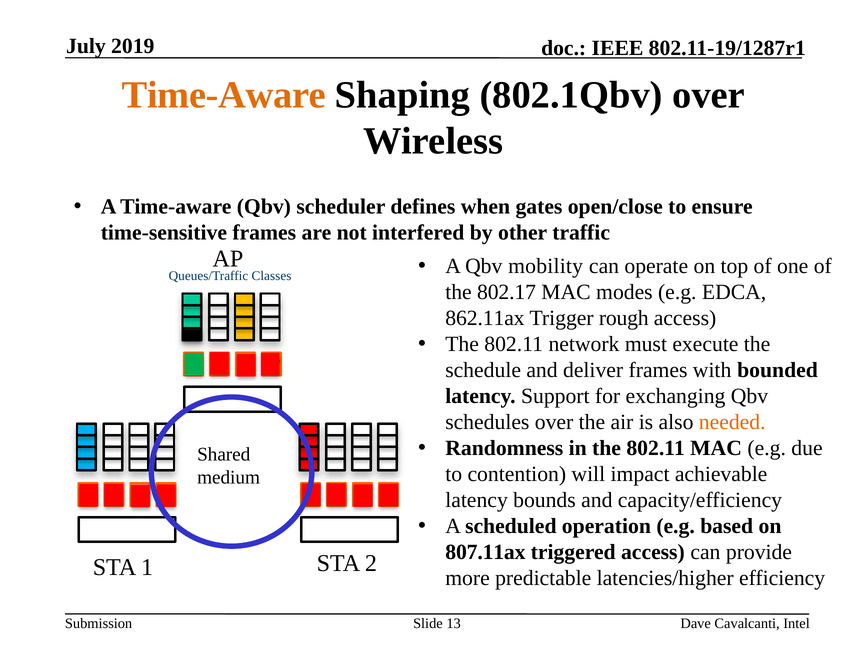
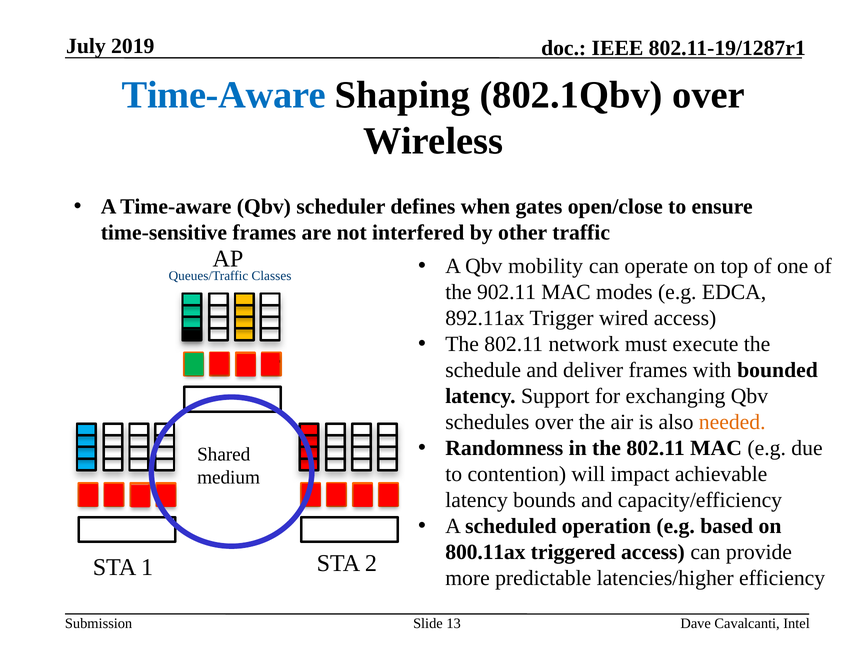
Time-Aware colour: orange -> blue (224, 95)
802.17: 802.17 -> 902.11 (507, 292)
862.11ax: 862.11ax -> 892.11ax (485, 318)
rough: rough -> wired (624, 318)
807.11ax: 807.11ax -> 800.11ax (485, 552)
